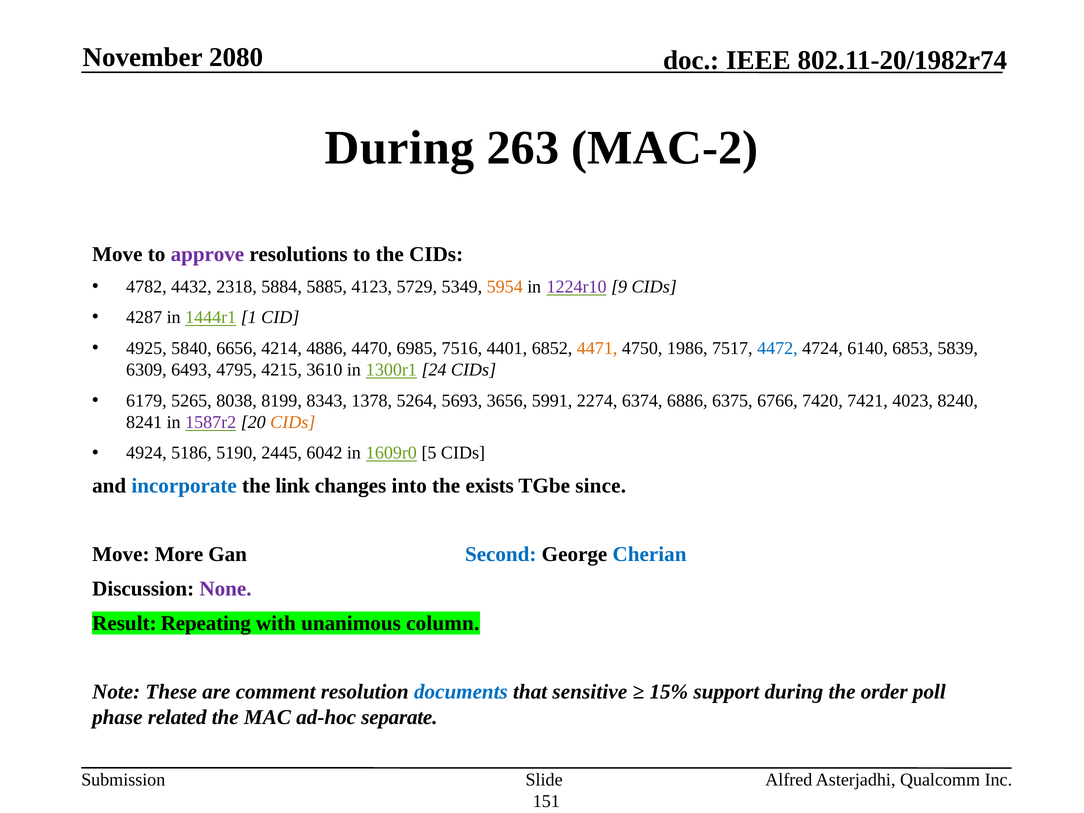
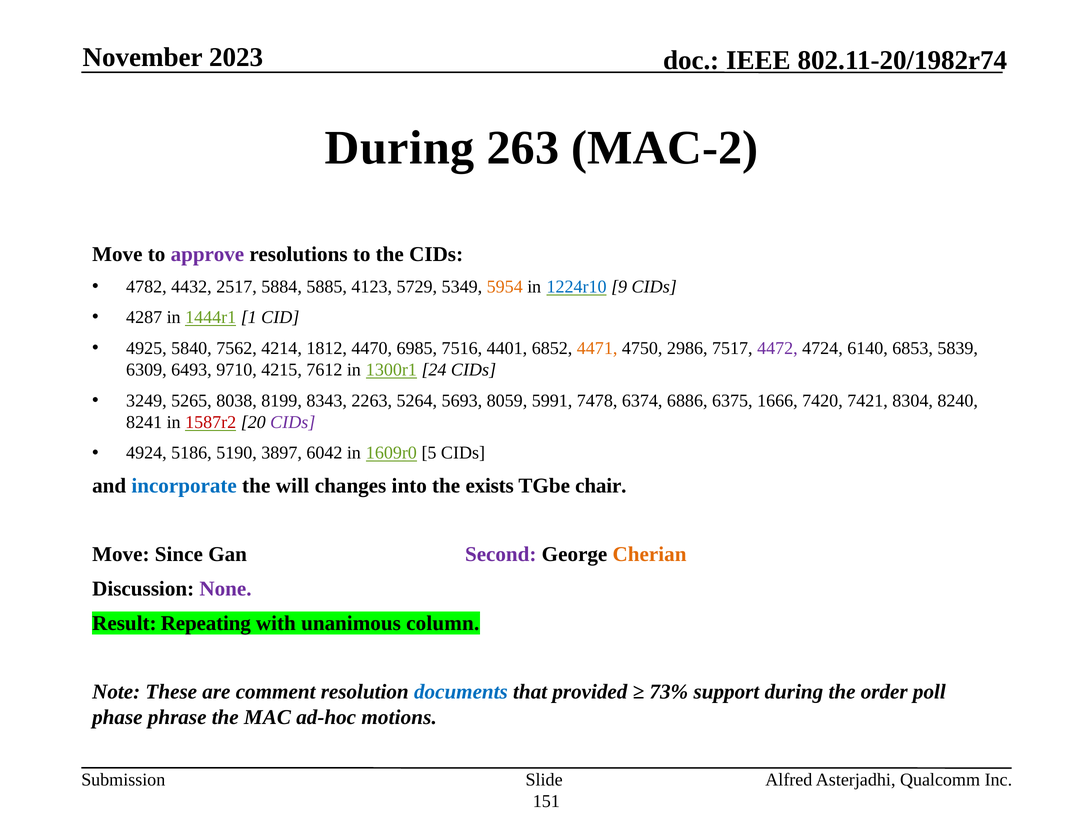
2080: 2080 -> 2023 (236, 57)
2318: 2318 -> 2517 (237, 287)
1224r10 colour: purple -> blue (577, 287)
6656: 6656 -> 7562 (237, 348)
4886: 4886 -> 1812 (327, 348)
1986: 1986 -> 2986 (687, 348)
4472 colour: blue -> purple (777, 348)
4795: 4795 -> 9710 (237, 370)
3610: 3610 -> 7612 (324, 370)
6179: 6179 -> 3249 (146, 401)
1378: 1378 -> 2263 (372, 401)
3656: 3656 -> 8059 (507, 401)
2274: 2274 -> 7478 (597, 401)
6766: 6766 -> 1666 (777, 401)
4023: 4023 -> 8304 (913, 401)
1587r2 colour: purple -> red (211, 422)
CIDs colour: orange -> purple (293, 422)
2445: 2445 -> 3897 (282, 453)
link: link -> will (292, 486)
since: since -> chair (601, 486)
More: More -> Since (179, 555)
Second colour: blue -> purple (501, 555)
Cherian colour: blue -> orange (650, 555)
sensitive: sensitive -> provided (590, 692)
15%: 15% -> 73% (669, 692)
related: related -> phrase (177, 717)
separate: separate -> motions (399, 717)
